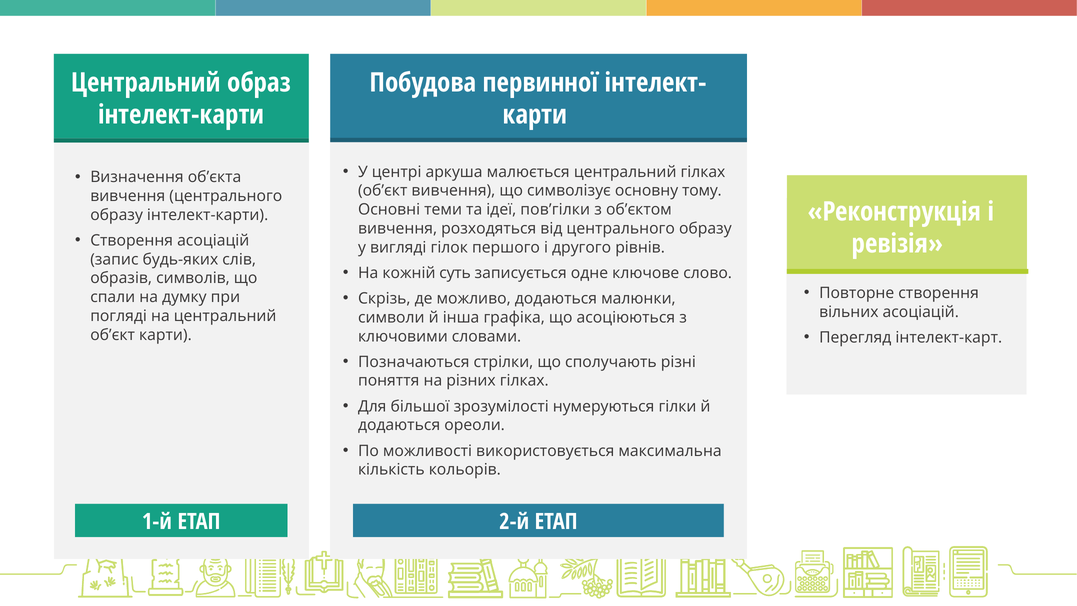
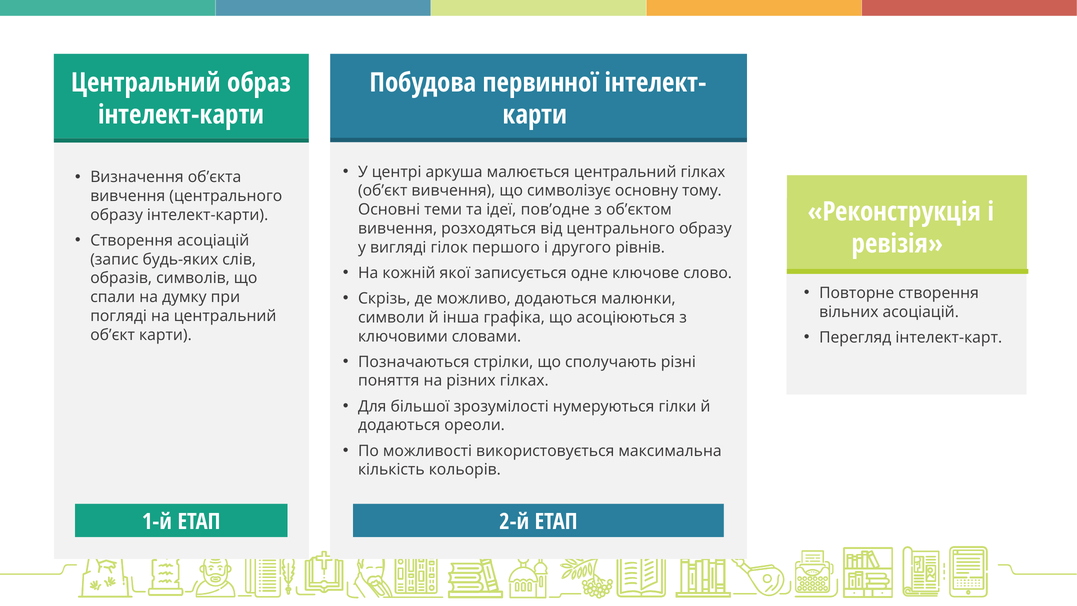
пов’гілки: пов’гілки -> пов’одне (555, 210)
суть: суть -> якої (455, 273)
